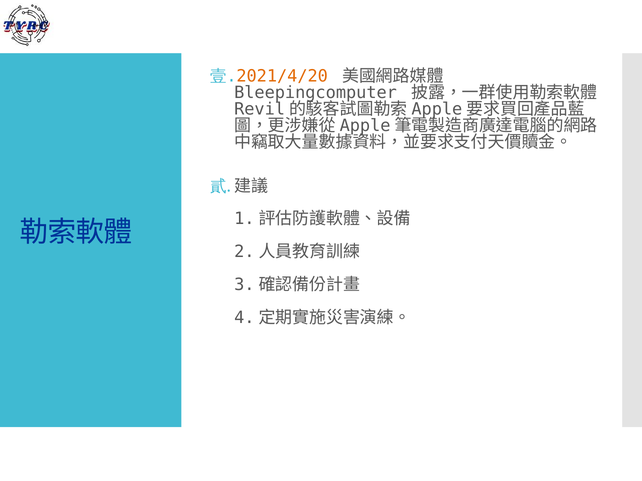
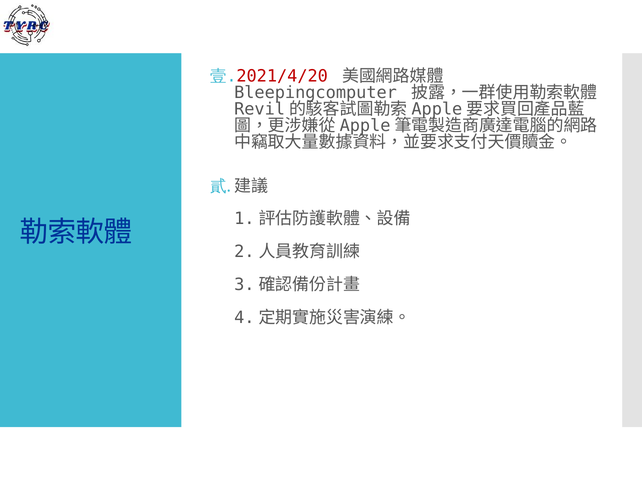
2021/4/20 colour: orange -> red (282, 76)
